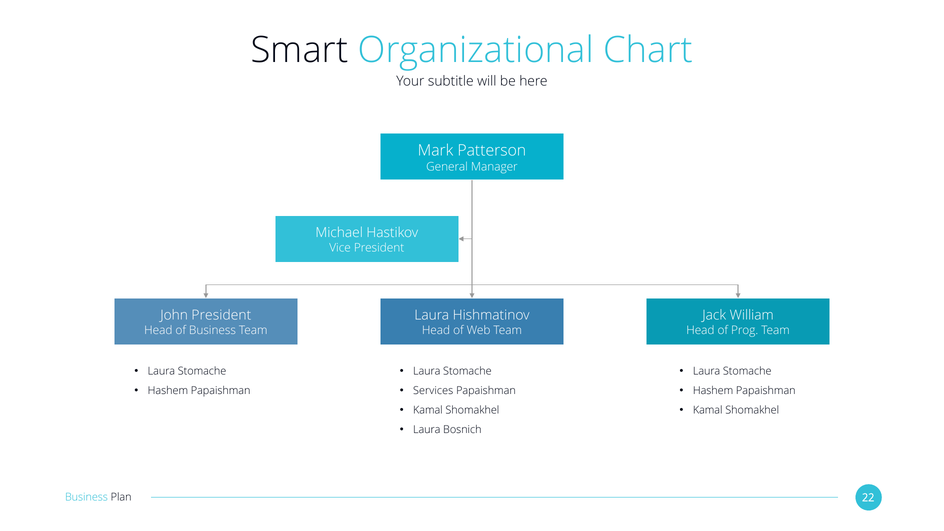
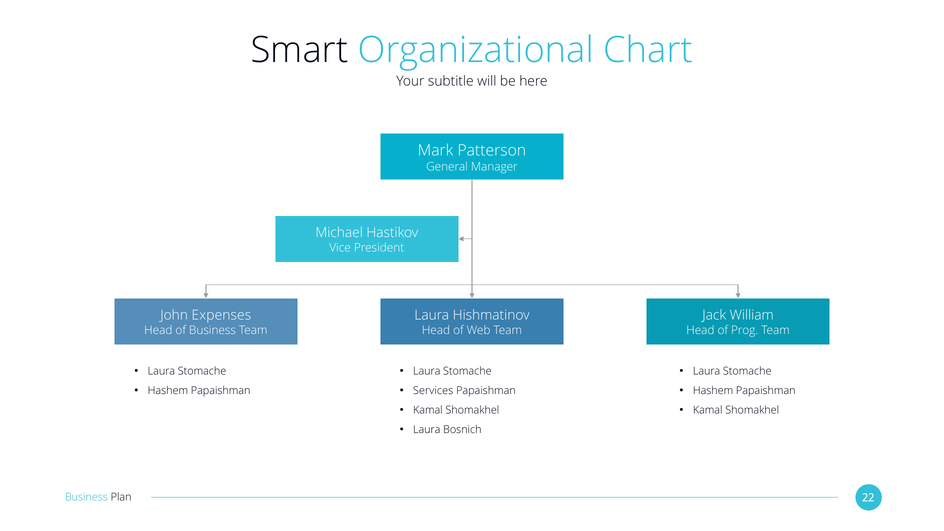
John President: President -> Expenses (221, 315)
